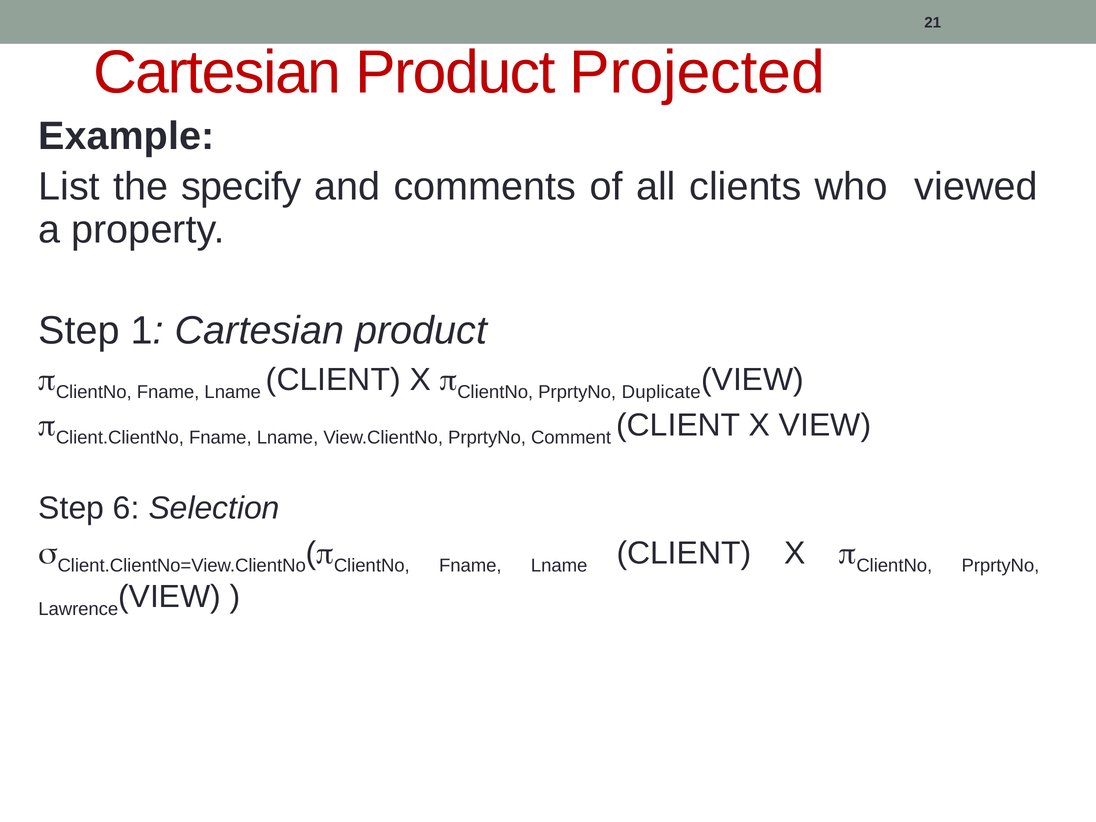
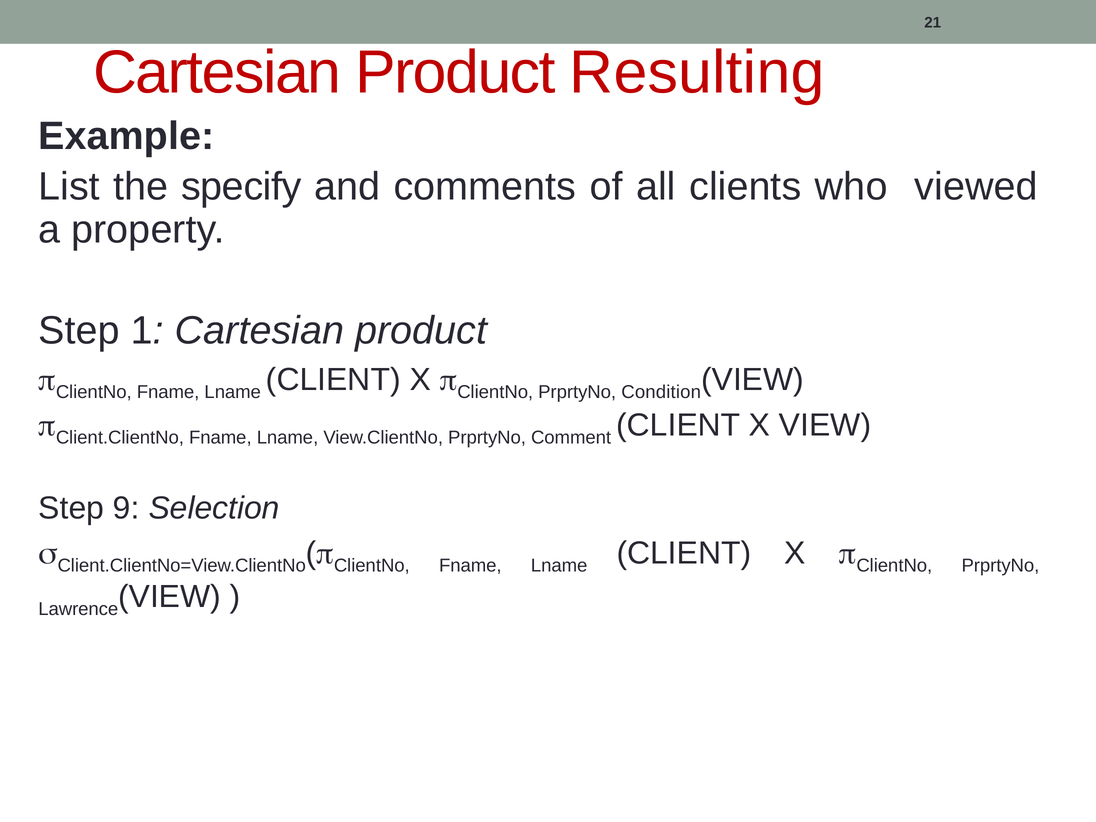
Projected: Projected -> Resulting (697, 73)
Duplicate: Duplicate -> Condition (661, 392)
6: 6 -> 9 (126, 508)
